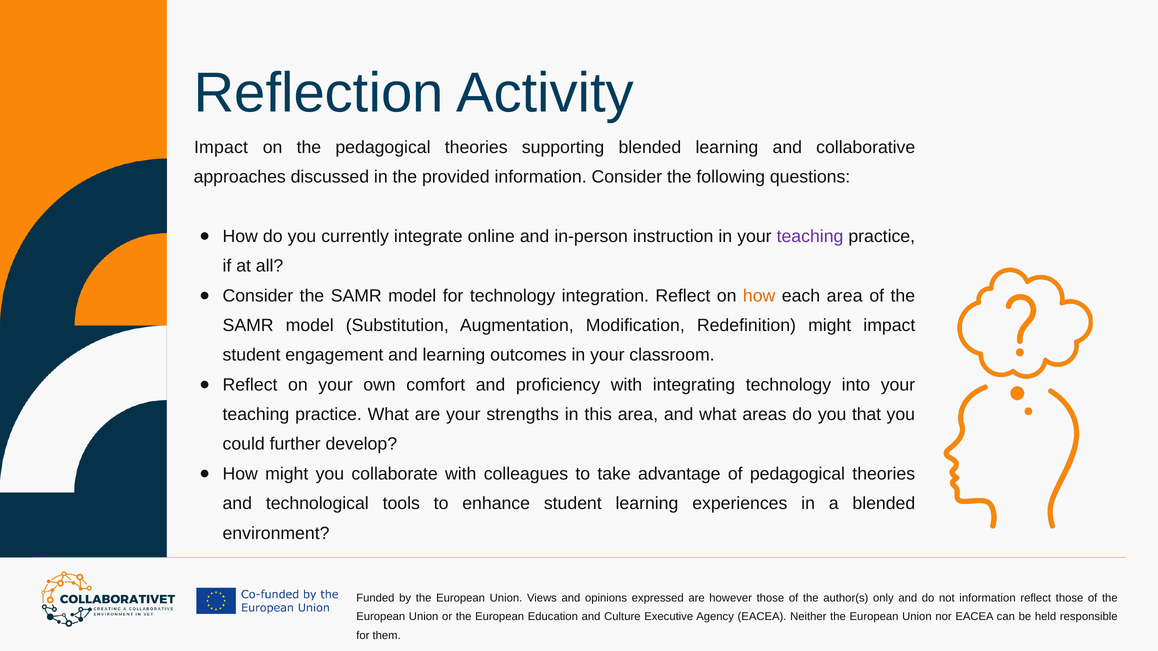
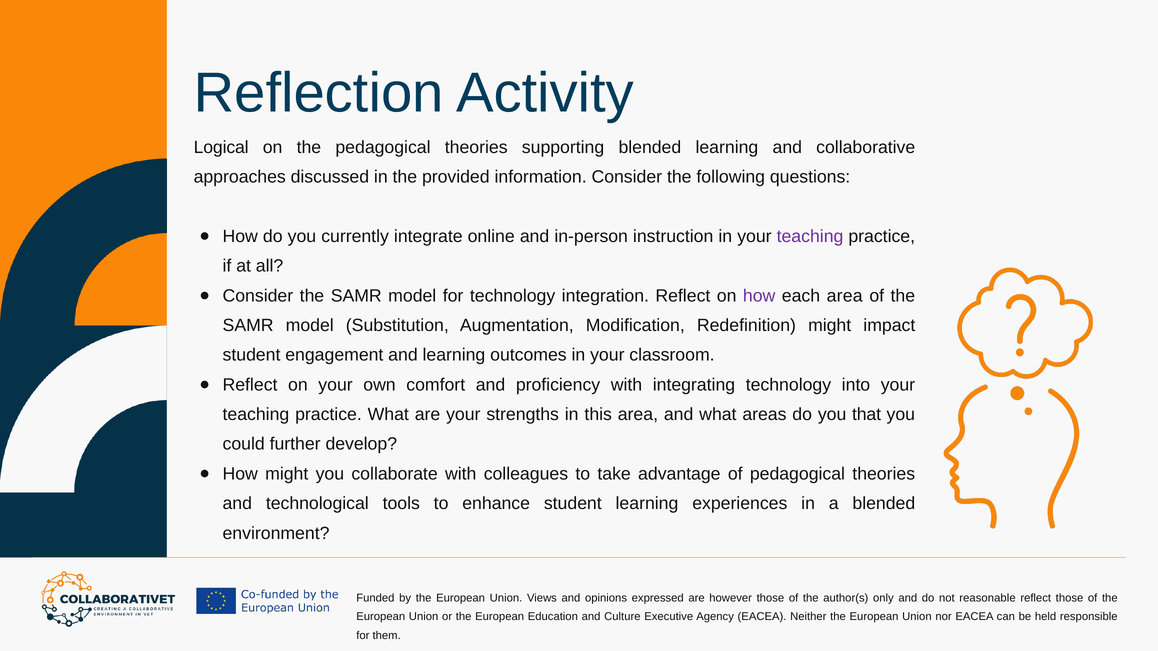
Impact: Impact -> Logical (221, 147)
how colour: orange -> purple (759, 296)
not information: information -> reasonable (987, 598)
